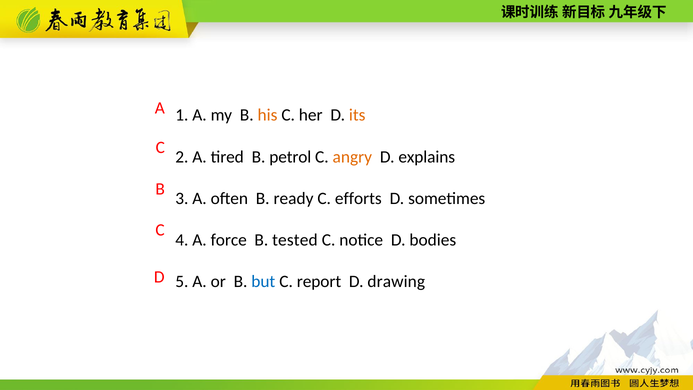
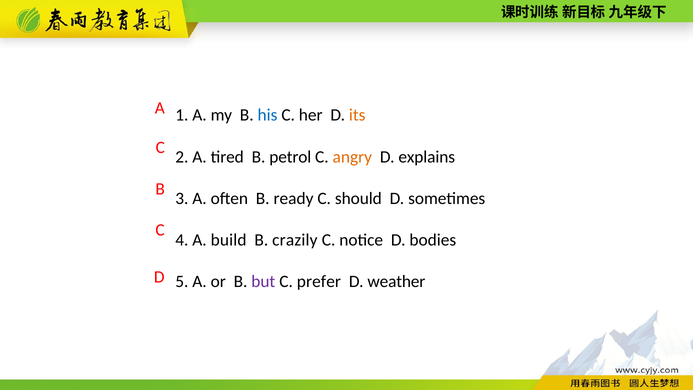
his colour: orange -> blue (268, 115)
efforts: efforts -> should (358, 198)
force: force -> build (229, 240)
tested: tested -> crazily (295, 240)
but colour: blue -> purple (263, 281)
report: report -> prefer (319, 281)
drawing: drawing -> weather (396, 281)
